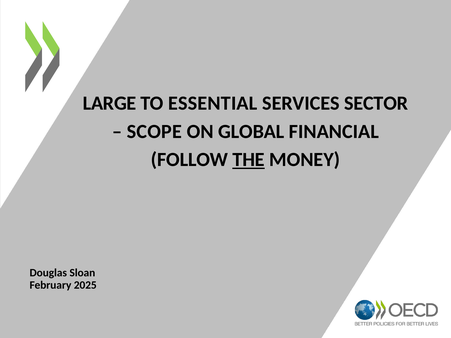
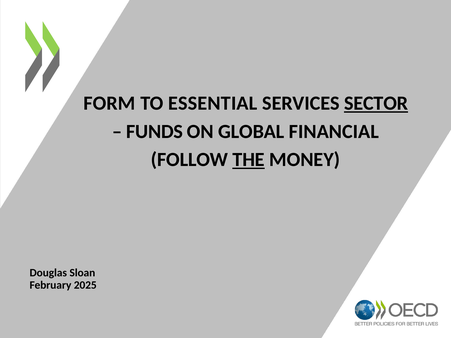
LARGE: LARGE -> FORM (109, 103)
SECTOR underline: none -> present (376, 103)
SCOPE: SCOPE -> FUNDS (155, 132)
